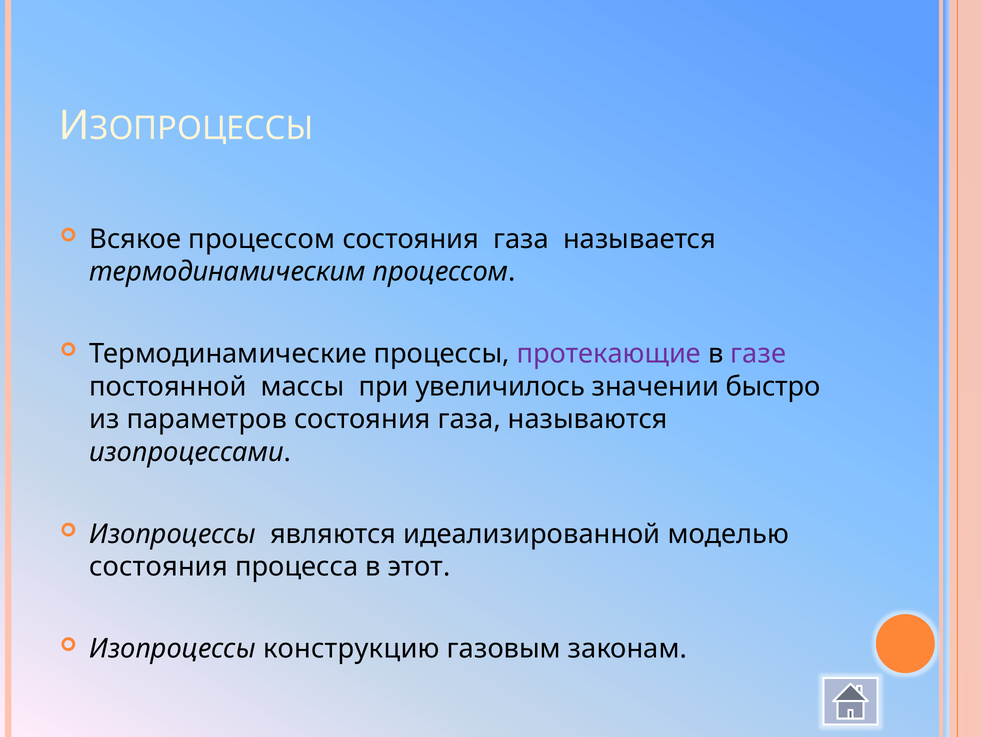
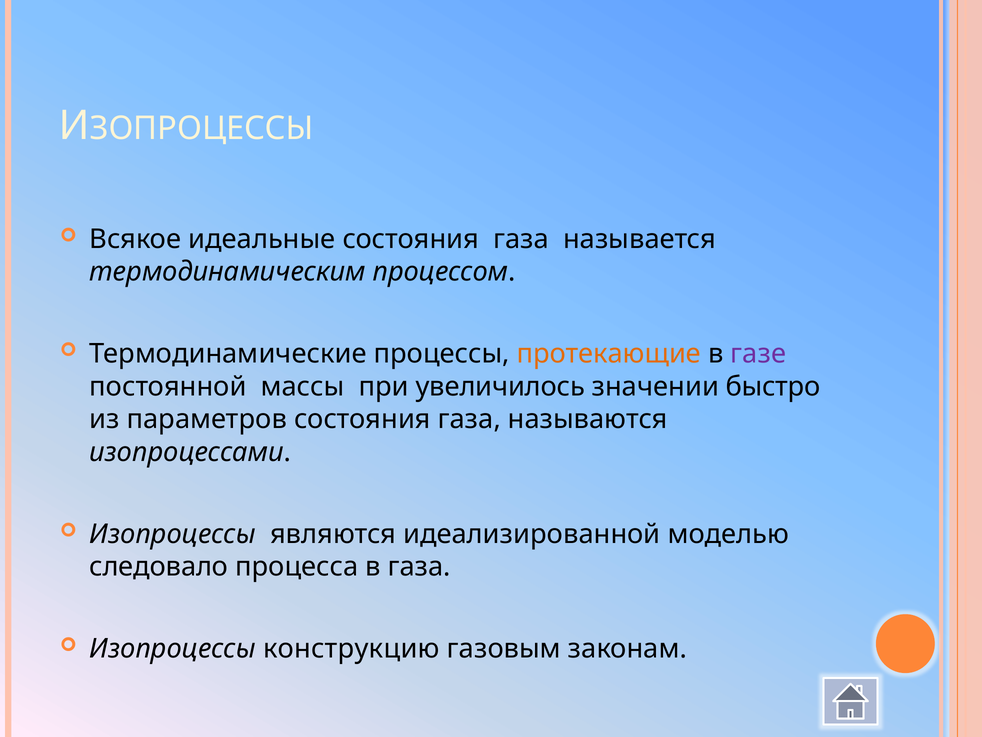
Всякое процессом: процессом -> идеальные (262, 239)
протекающие colour: purple -> orange (609, 354)
состояния: состояния -> следовало (159, 566)
в этот: этот -> газа (419, 566)
